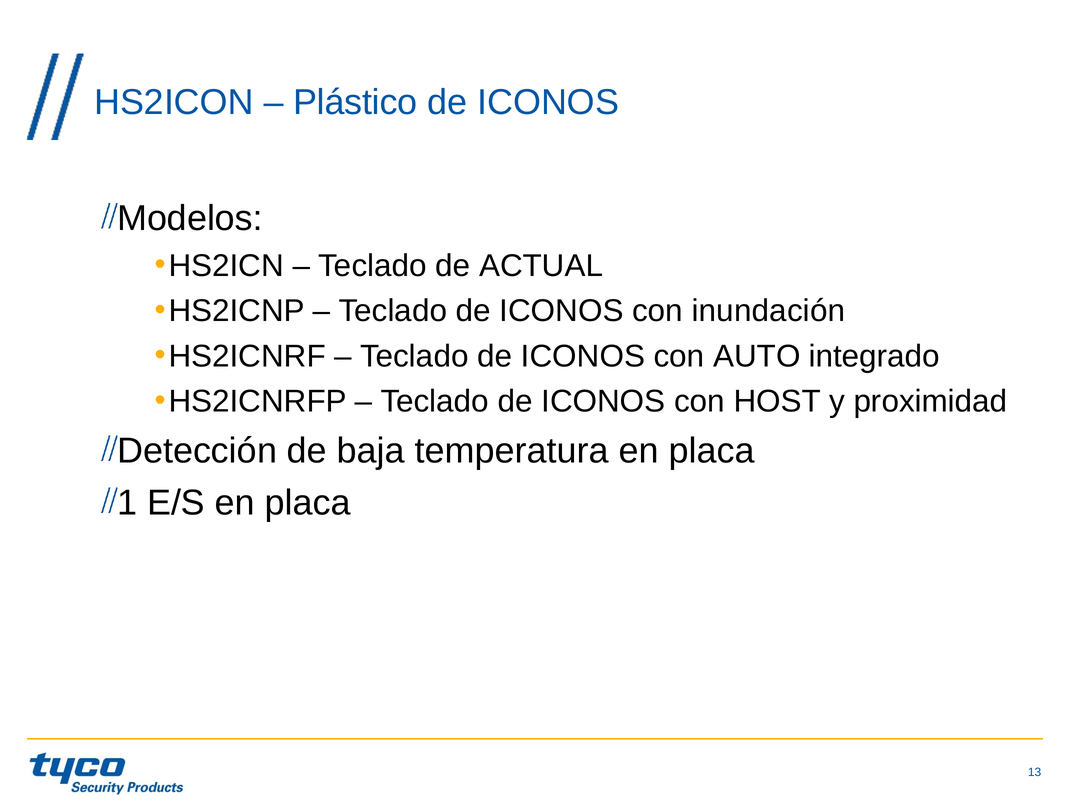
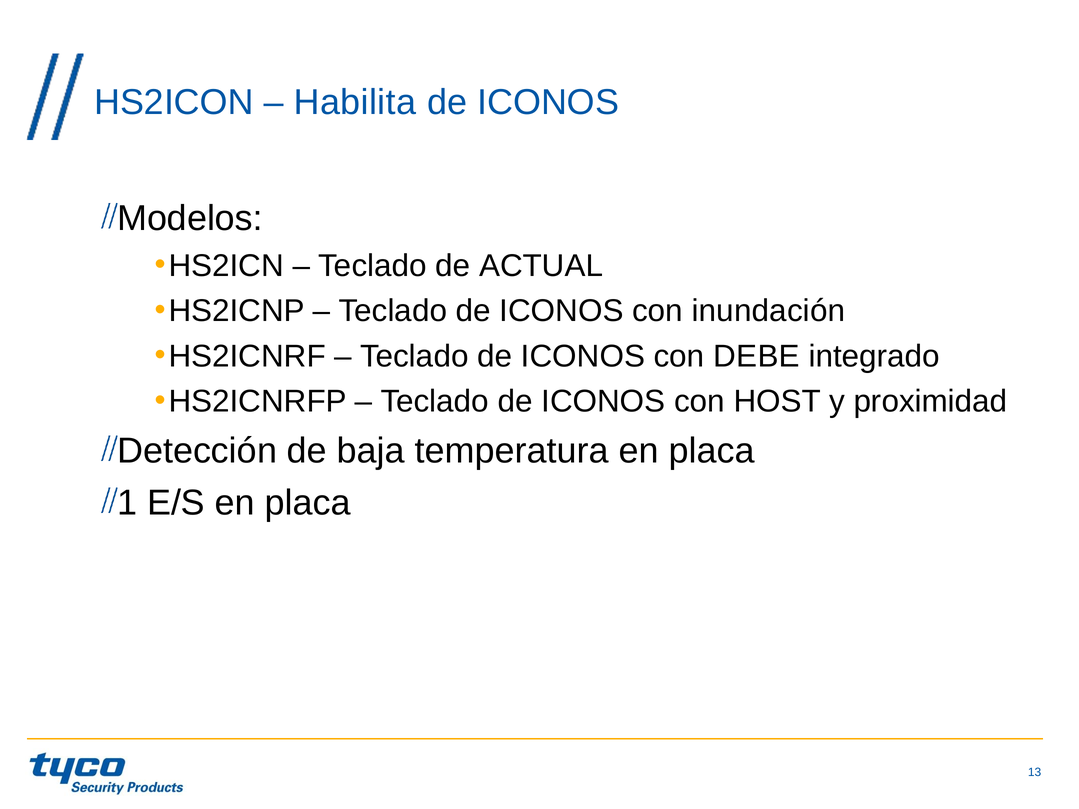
Plástico: Plástico -> Habilita (355, 102)
AUTO: AUTO -> DEBE (757, 356)
